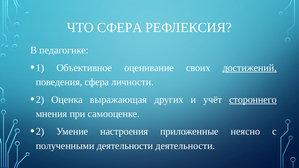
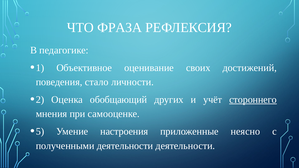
ЧТО СФЕРА: СФЕРА -> ФРАЗА (120, 28)
достижений underline: present -> none (250, 68)
поведения сфера: сфера -> стало (97, 82)
выражающая: выражающая -> обобщающий (119, 100)
2: 2 -> 5 (40, 132)
